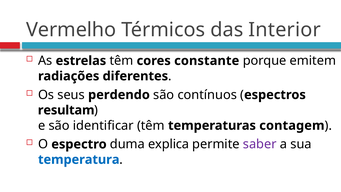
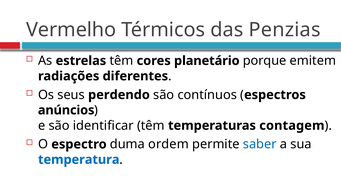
Interior: Interior -> Penzias (285, 30)
constante: constante -> planetário (207, 61)
resultam: resultam -> anúncios (66, 110)
explica: explica -> ordem (168, 144)
saber colour: purple -> blue (260, 144)
